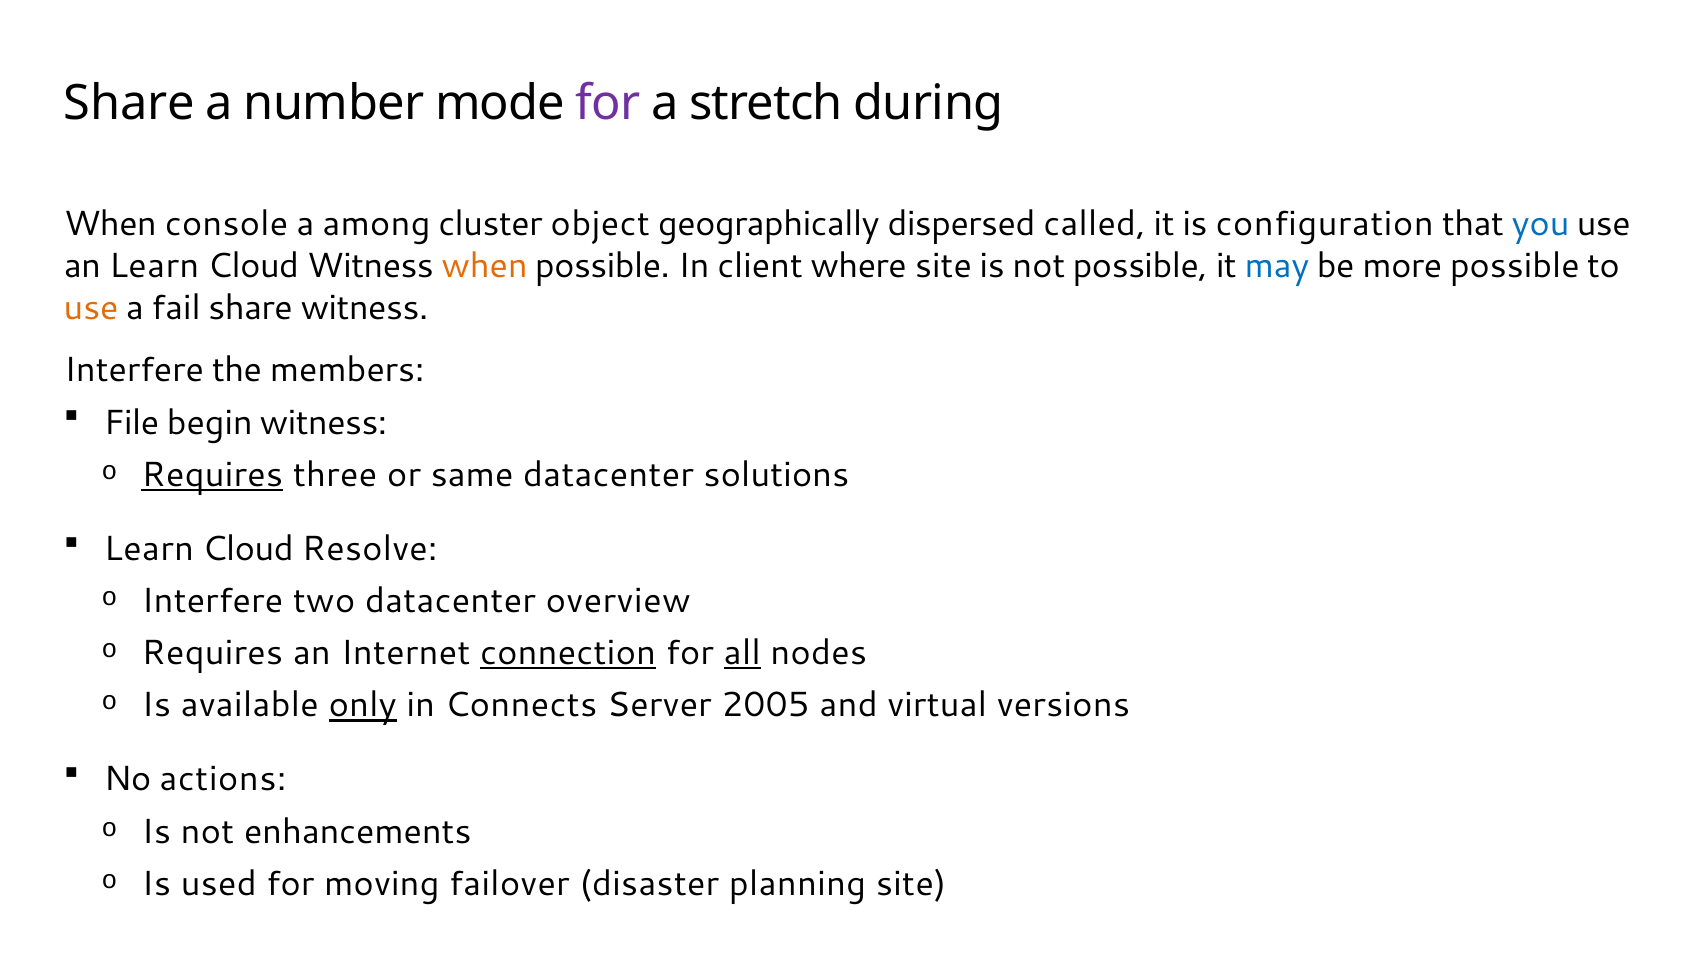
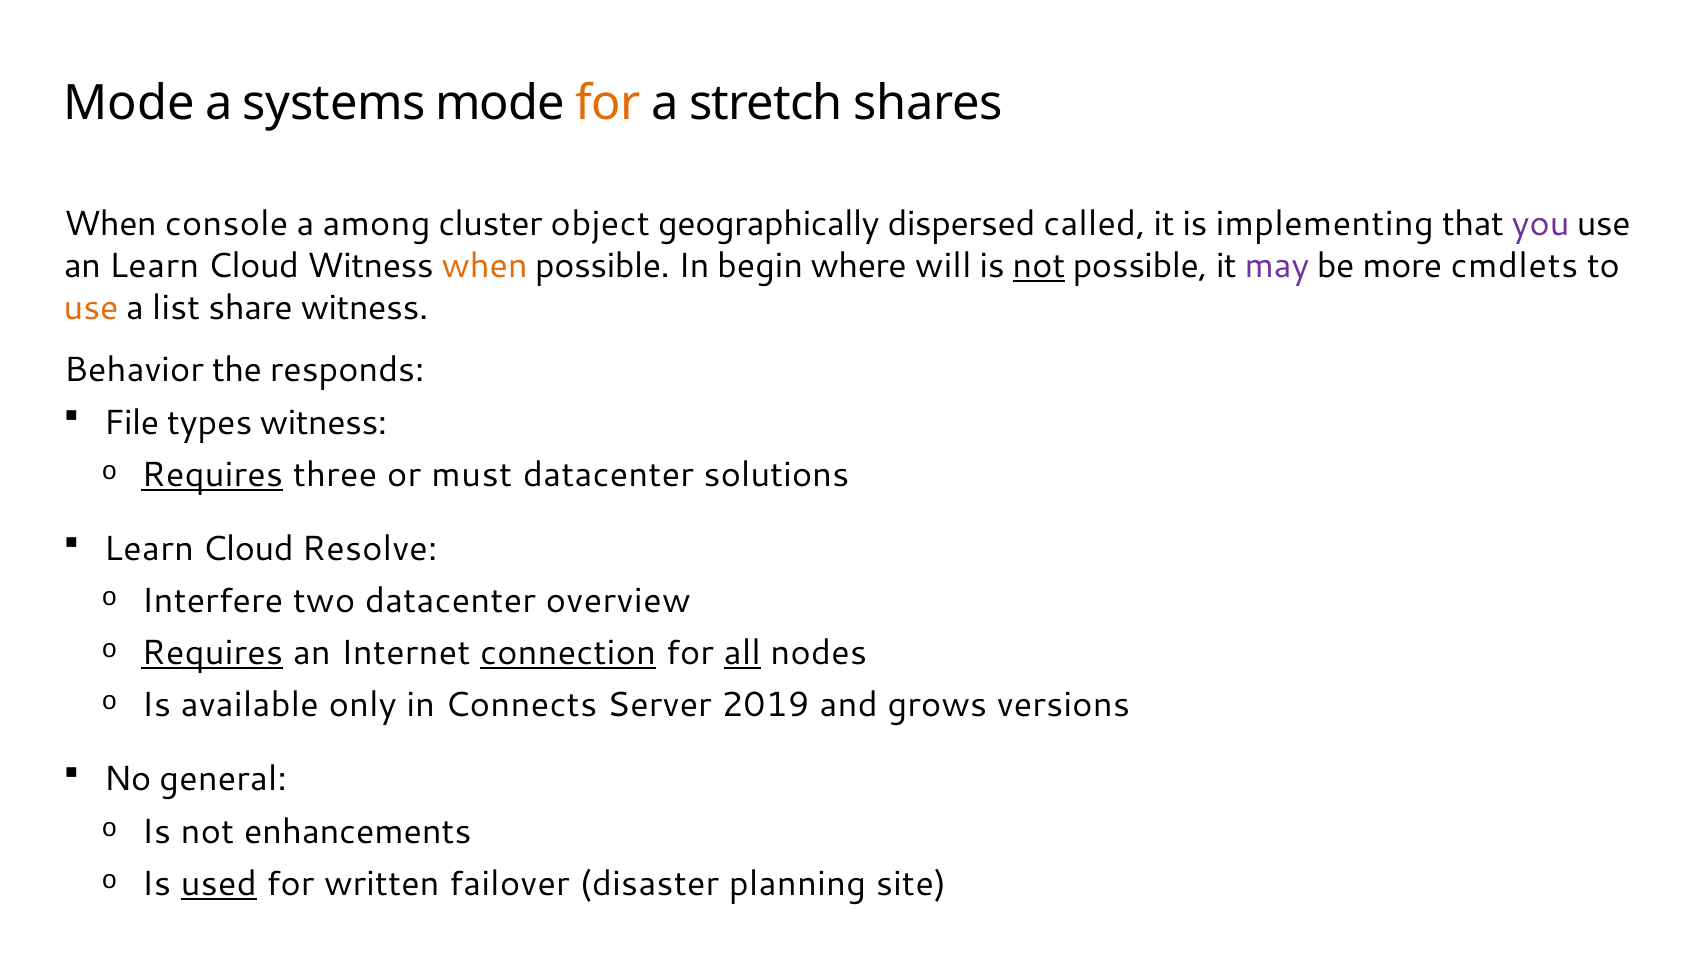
Share: Share -> Mode (129, 104)
number: number -> systems (334, 104)
for colour: purple -> orange (608, 104)
during: during -> shares (928, 104)
configuration: configuration -> implementing (1325, 224)
you colour: blue -> purple (1541, 224)
client: client -> begin (760, 266)
where site: site -> will (943, 266)
not underline: none -> present (1039, 266)
may colour: blue -> purple (1277, 266)
more possible: possible -> cmdlets (1515, 266)
fail: fail -> list (176, 308)
Interfere: Interfere -> Behavior (134, 370)
members: members -> responds (347, 370)
begin: begin -> types (210, 423)
same: same -> must (472, 475)
Requires underline: none -> present (212, 653)
only underline: present -> none (363, 705)
2005: 2005 -> 2019 (766, 705)
virtual: virtual -> grows (937, 705)
actions: actions -> general (223, 779)
used underline: none -> present (219, 884)
moving: moving -> written (382, 884)
